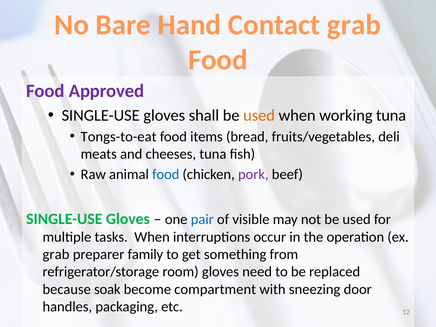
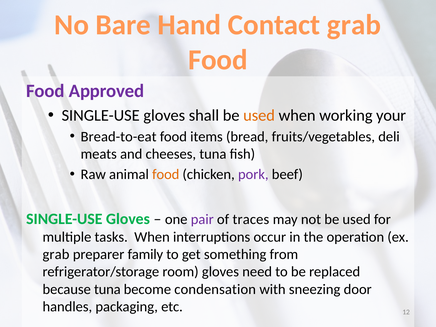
working tuna: tuna -> your (391, 115)
Tongs-to-eat: Tongs-to-eat -> Bread-to-eat (119, 137)
food colour: blue -> orange (166, 174)
pair colour: blue -> purple (202, 219)
visible: visible -> traces (251, 219)
because soak: soak -> tuna (107, 289)
compartment: compartment -> condensation (215, 289)
